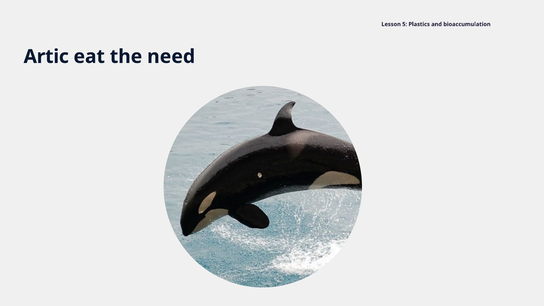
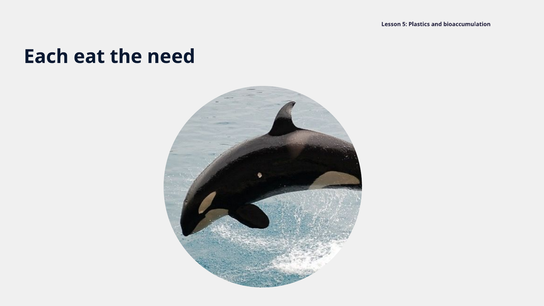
Artic: Artic -> Each (46, 57)
